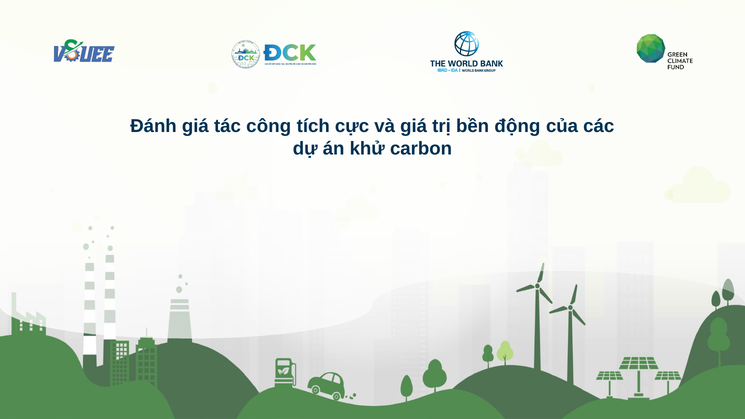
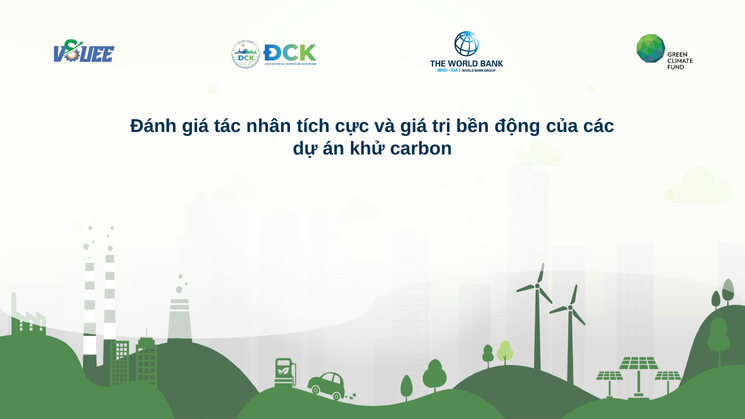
công: công -> nhân (269, 126)
